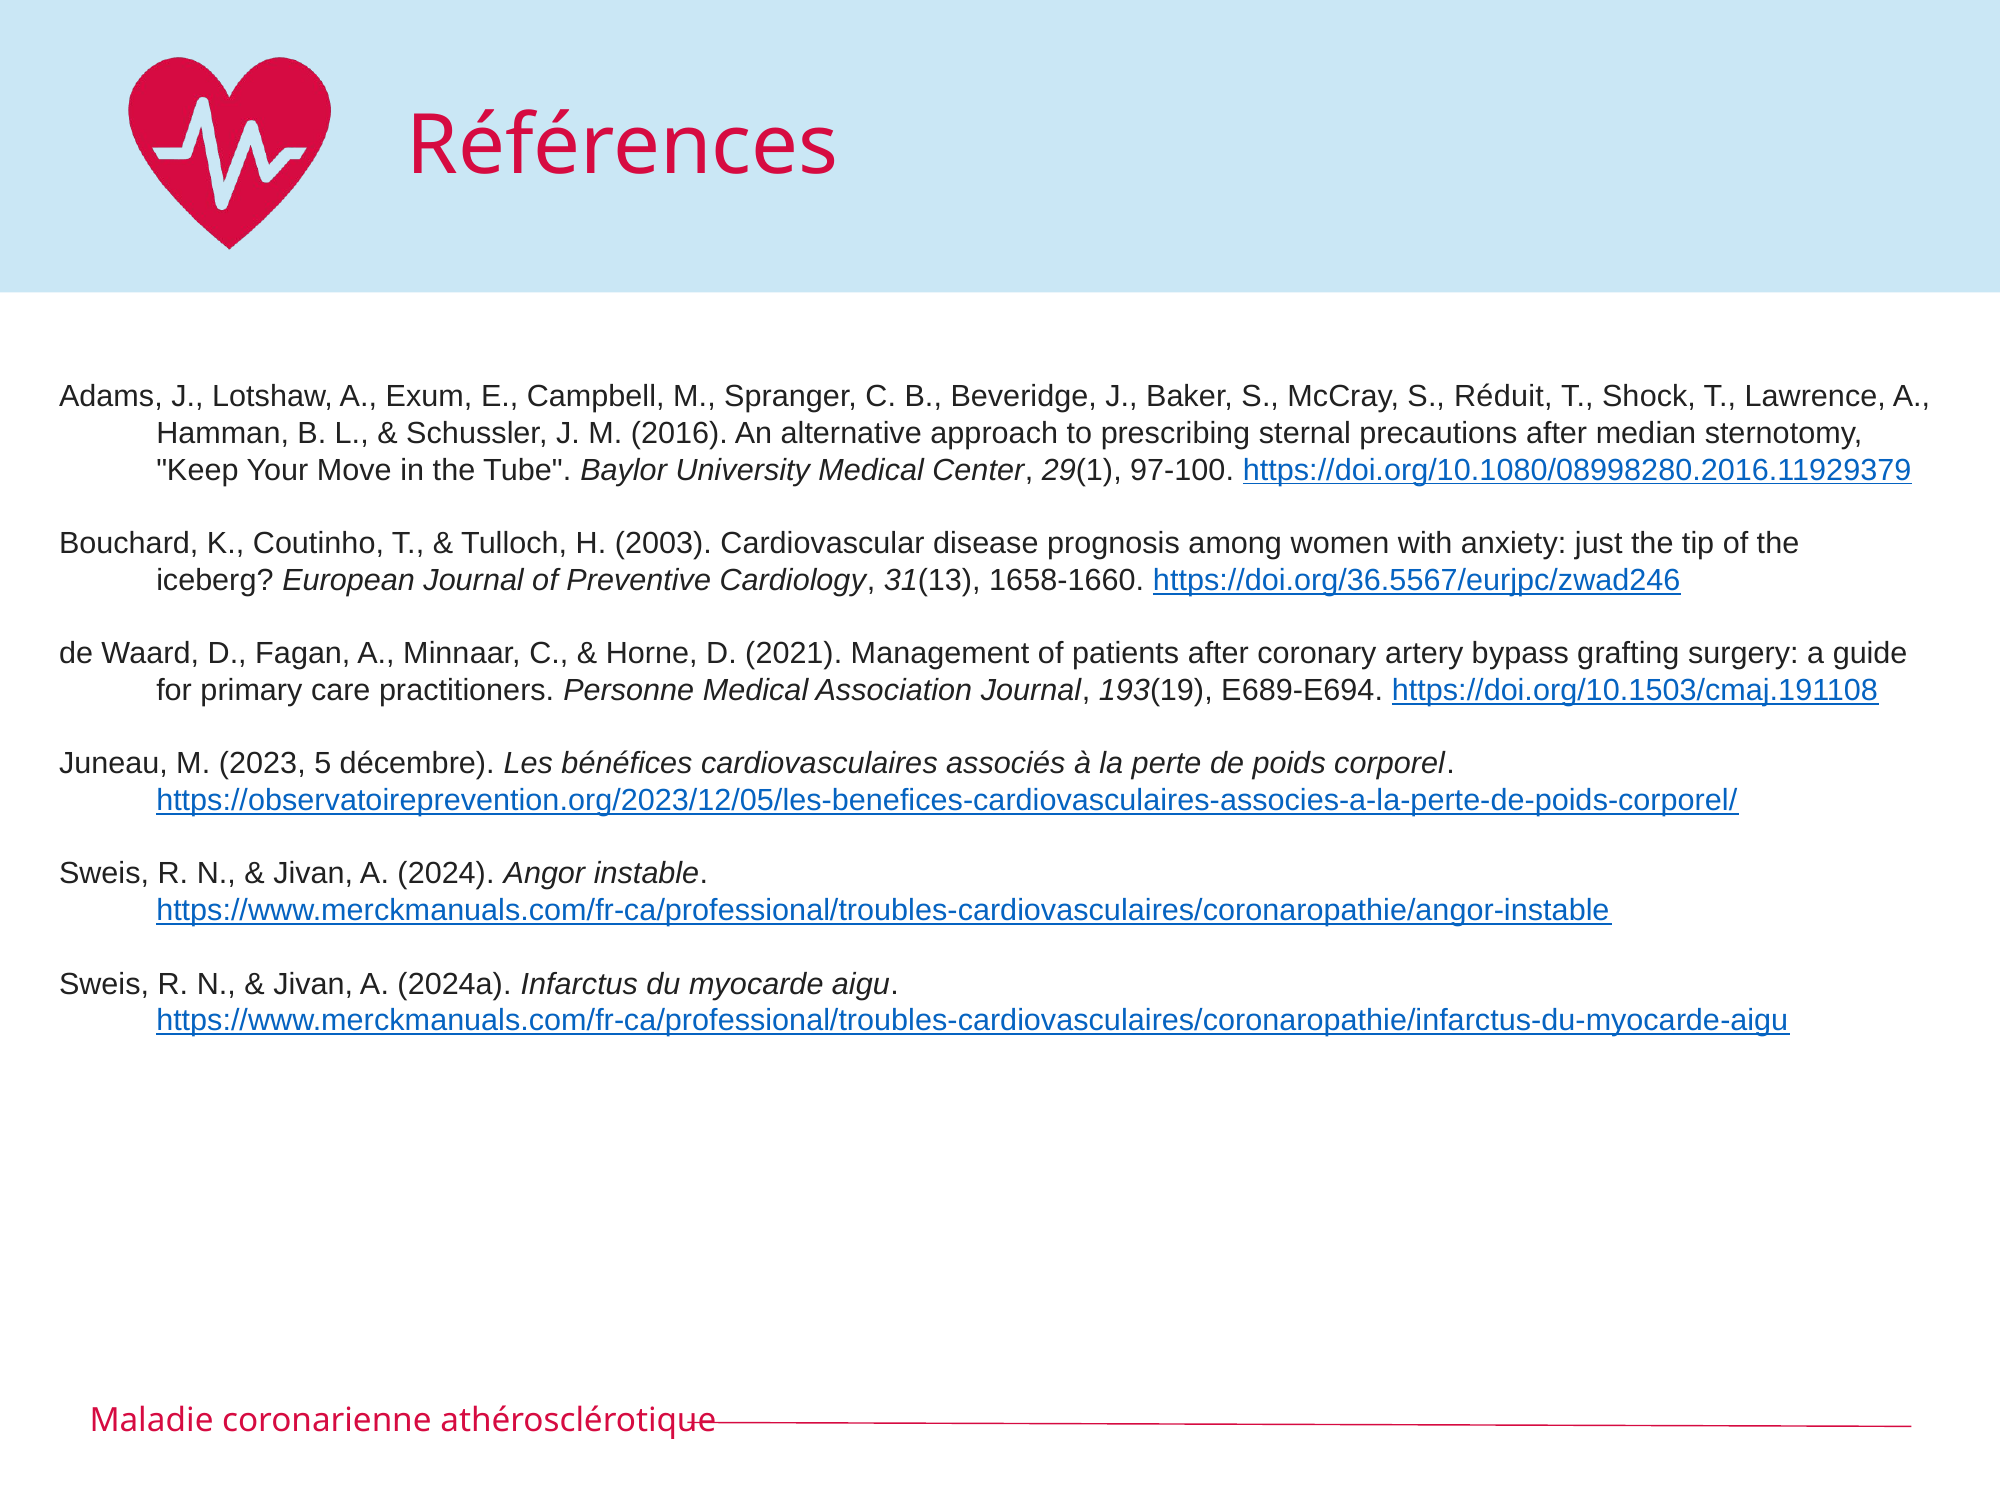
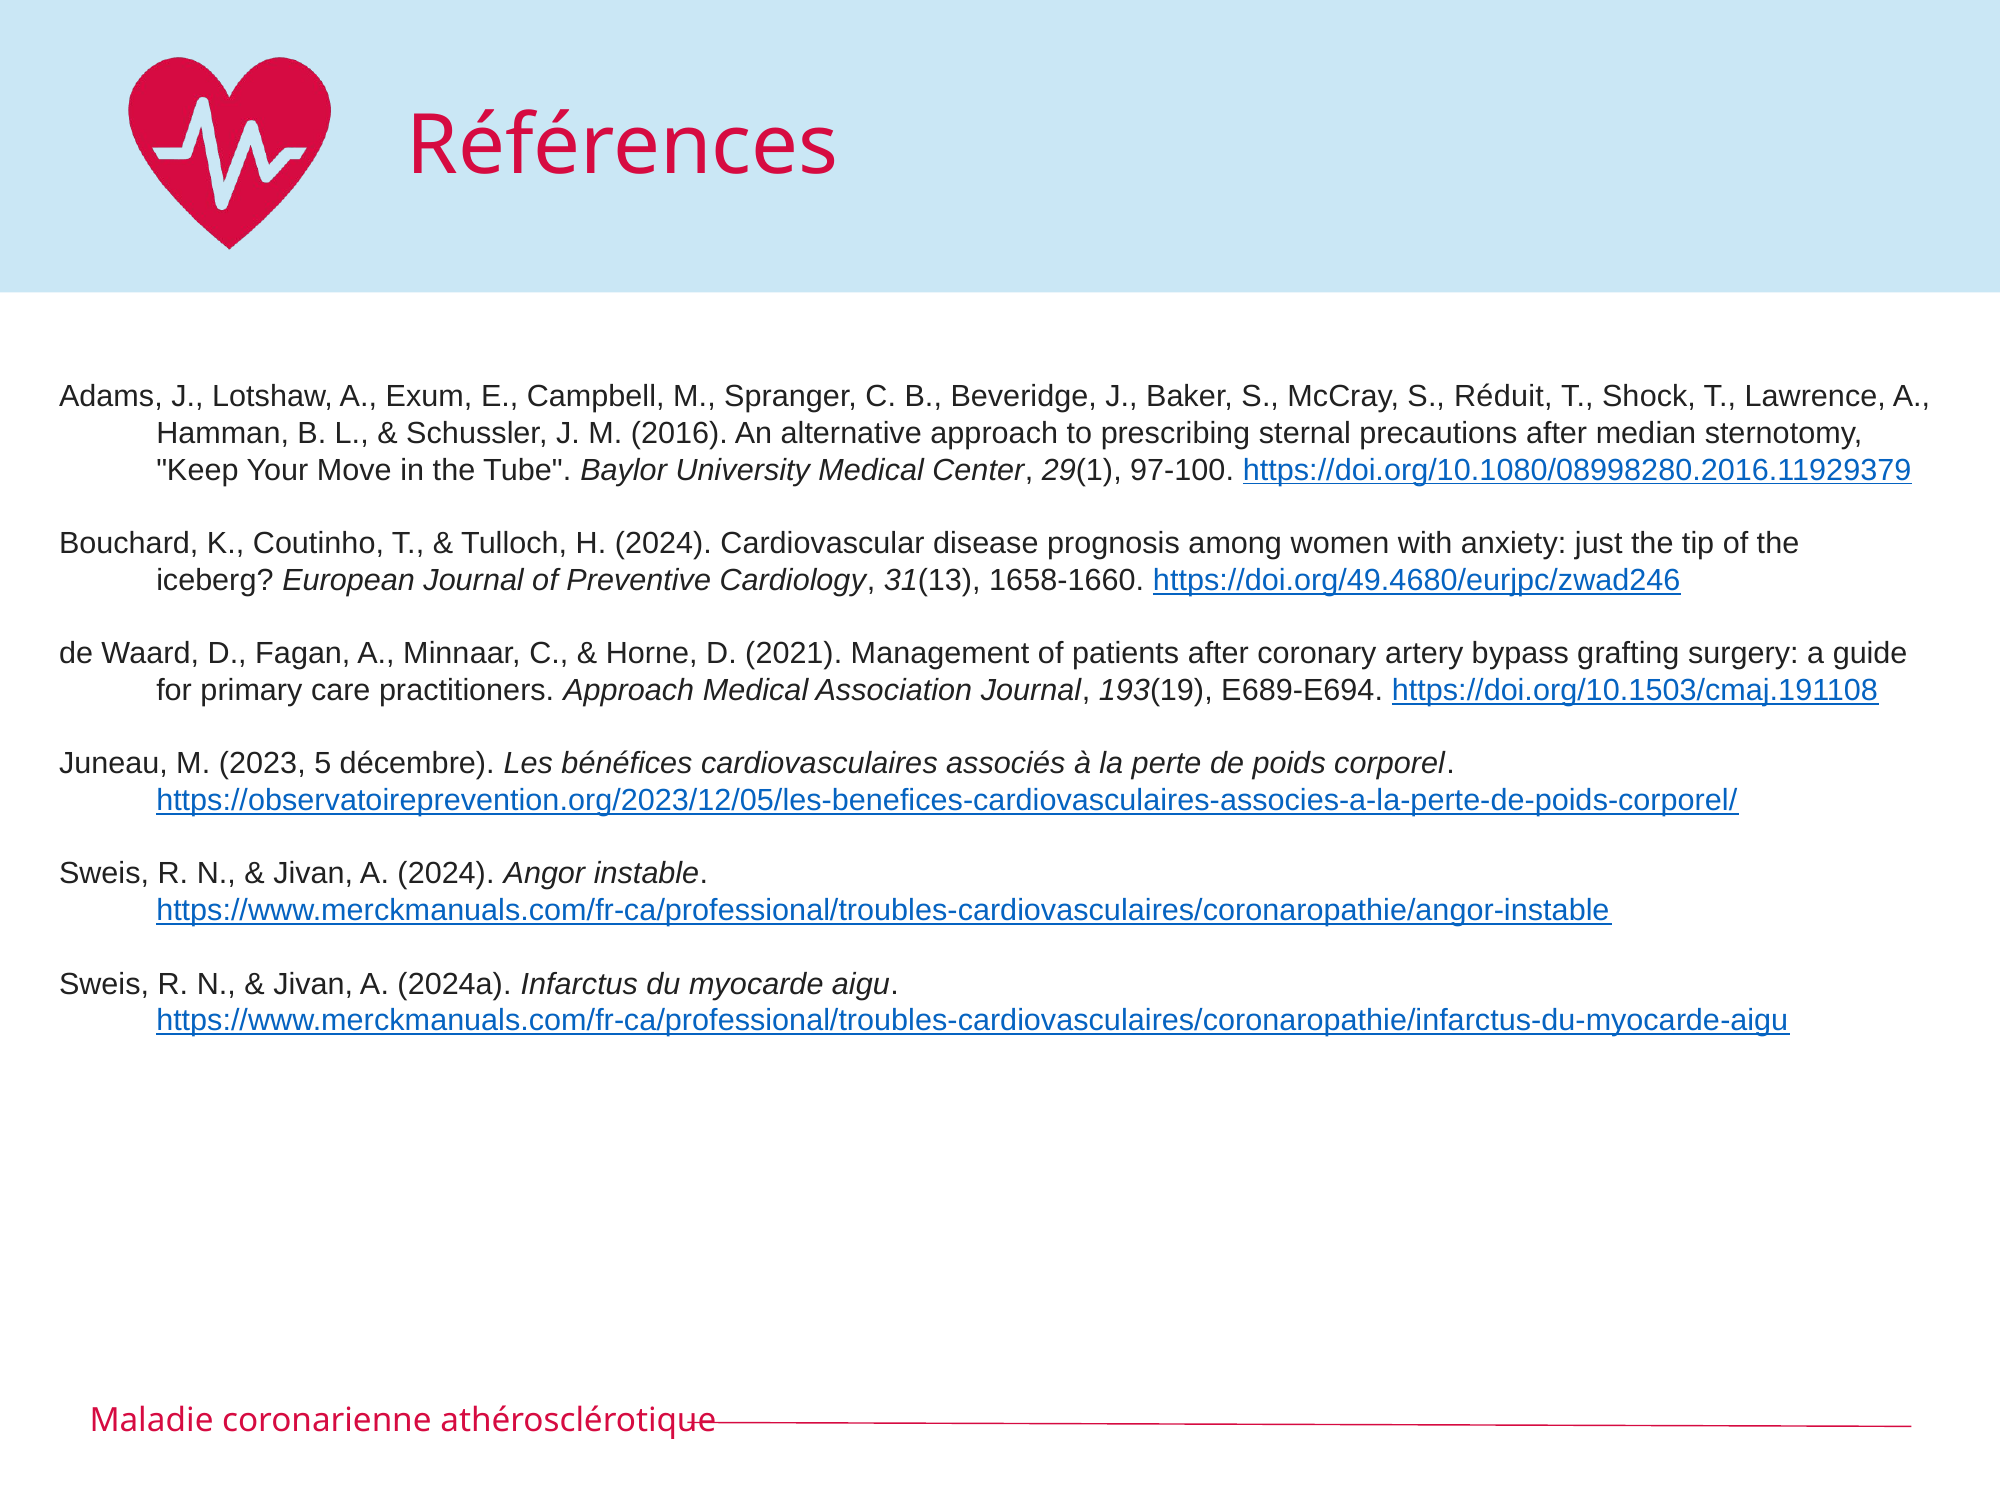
H 2003: 2003 -> 2024 (663, 544)
https://doi.org/36.5567/eurjpc/zwad246: https://doi.org/36.5567/eurjpc/zwad246 -> https://doi.org/49.4680/eurjpc/zwad246 (1417, 580)
practitioners Personne: Personne -> Approach (629, 690)
